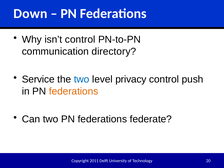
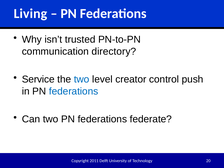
Down: Down -> Living (30, 14)
isn’t control: control -> trusted (80, 40)
privacy: privacy -> creator (131, 79)
federations colour: orange -> blue (74, 91)
